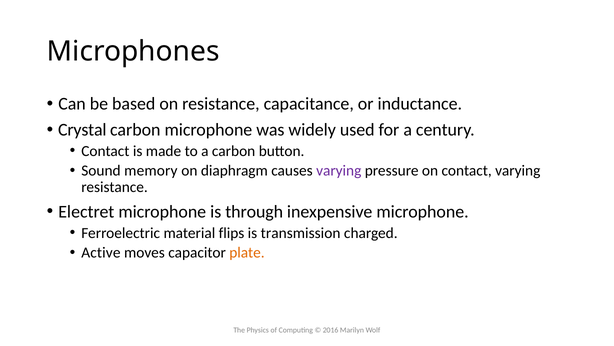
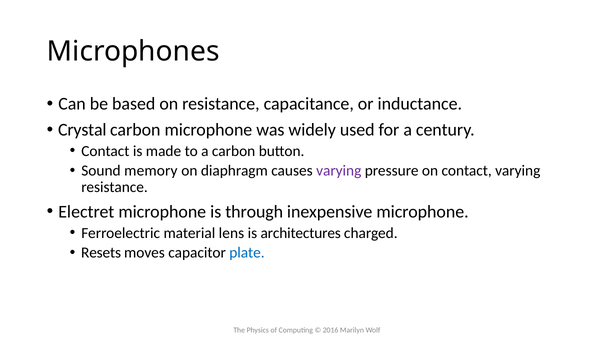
flips: flips -> lens (231, 233)
transmission: transmission -> architectures (301, 233)
Active: Active -> Resets (101, 252)
plate colour: orange -> blue (247, 252)
